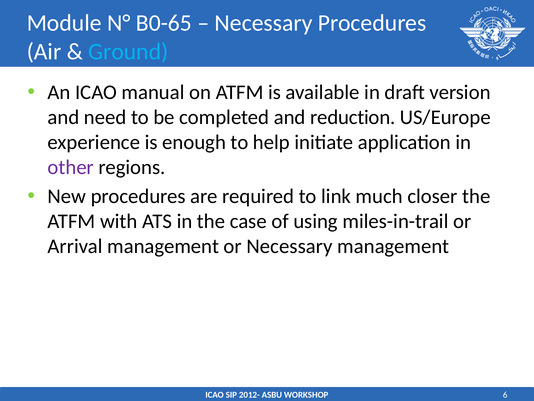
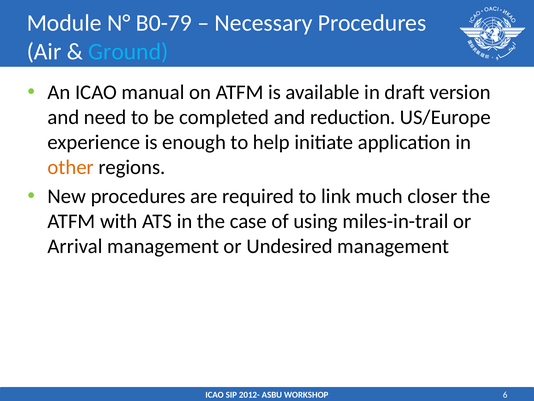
B0-65: B0-65 -> B0-79 (164, 23)
other colour: purple -> orange (71, 167)
or Necessary: Necessary -> Undesired (290, 246)
